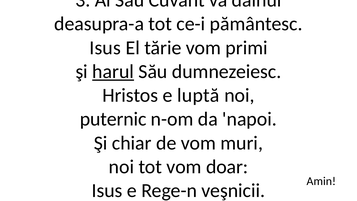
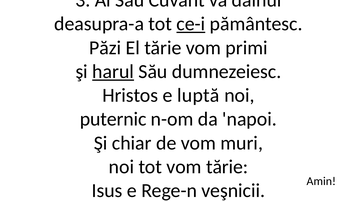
ce-i underline: none -> present (191, 24)
Isus: Isus -> Păzi (105, 48)
vom doar: doar -> tărie (227, 167)
